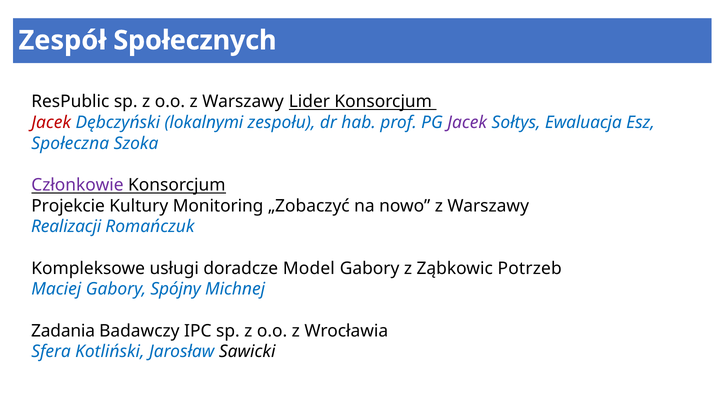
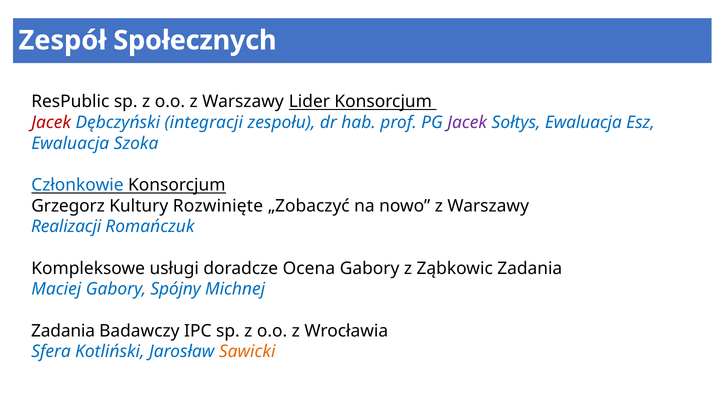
lokalnymi: lokalnymi -> integracji (204, 122)
Społeczna: Społeczna -> Ewaluacja (70, 143)
Członkowie colour: purple -> blue (77, 185)
Projekcie: Projekcie -> Grzegorz (68, 206)
Monitoring: Monitoring -> Rozwinięte (218, 206)
Model: Model -> Ocena (309, 268)
Ząbkowic Potrzeb: Potrzeb -> Zadania (530, 268)
Sawicki colour: black -> orange (247, 352)
